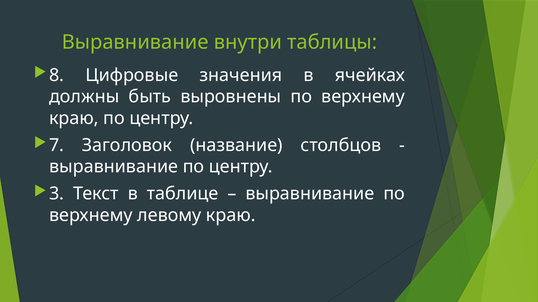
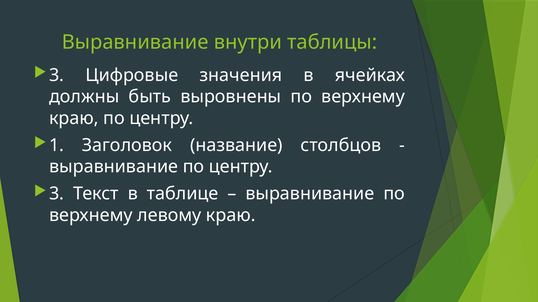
8: 8 -> 3 (57, 75)
7: 7 -> 1 (57, 145)
